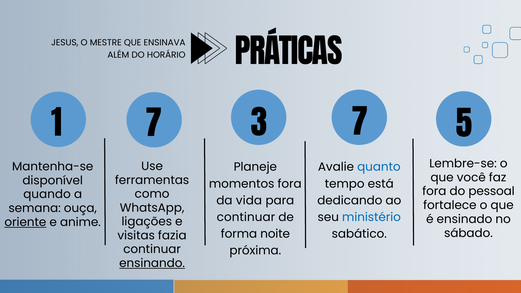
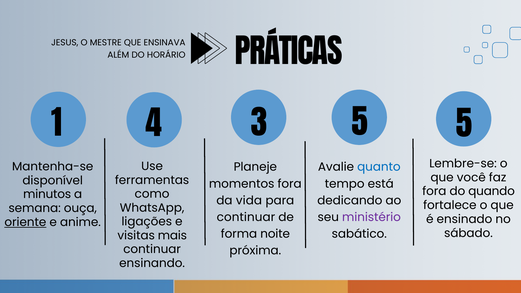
1 7: 7 -> 4 (154, 125)
3 7: 7 -> 5 (360, 124)
pessoal: pessoal -> quando (492, 191)
quando: quando -> minutos (47, 194)
ministério colour: blue -> purple (371, 217)
fazia: fazia -> mais (172, 236)
ensinando underline: present -> none (152, 263)
